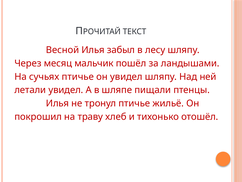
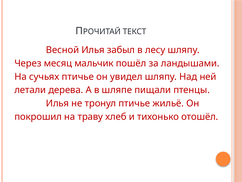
летали увидел: увидел -> дерева (66, 90)
